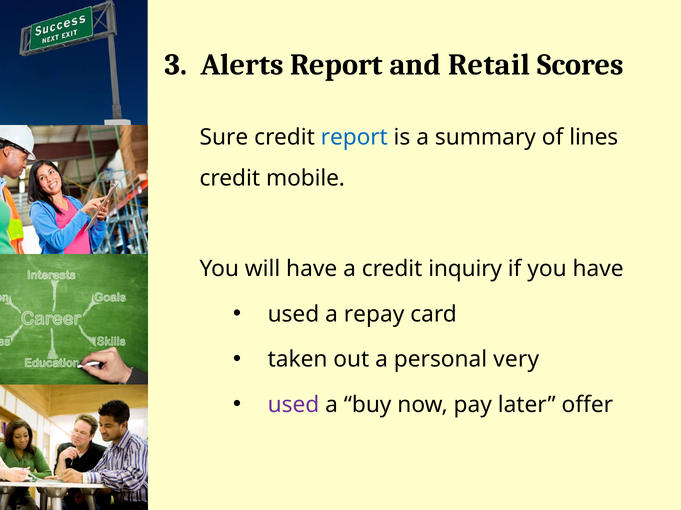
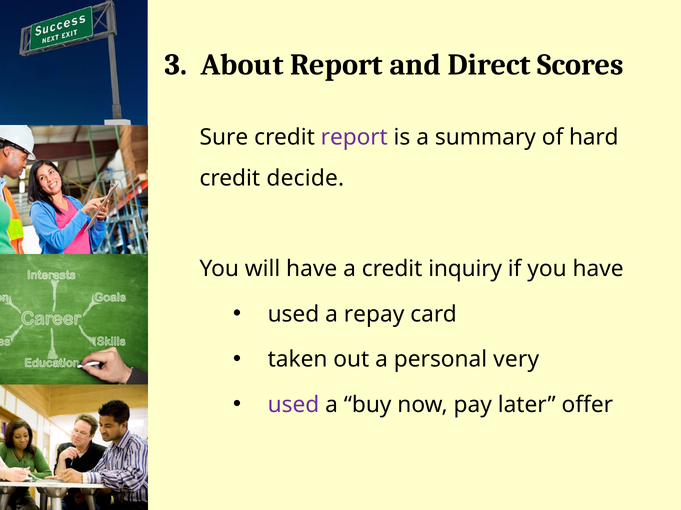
Alerts: Alerts -> About (242, 65)
Retail: Retail -> Direct (489, 65)
report colour: blue -> purple (354, 137)
lines: lines -> hard (594, 137)
mobile: mobile -> decide (305, 178)
